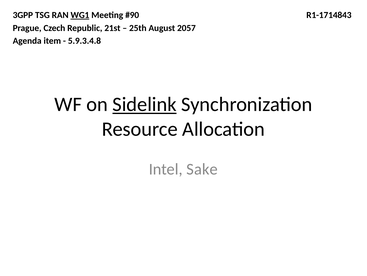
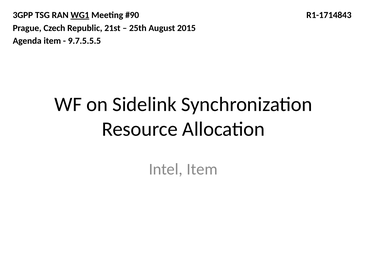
2057: 2057 -> 2015 (186, 28)
5.9.3.4.8: 5.9.3.4.8 -> 9.7.5.5.5 (84, 41)
Sidelink underline: present -> none (145, 104)
Intel Sake: Sake -> Item (202, 169)
